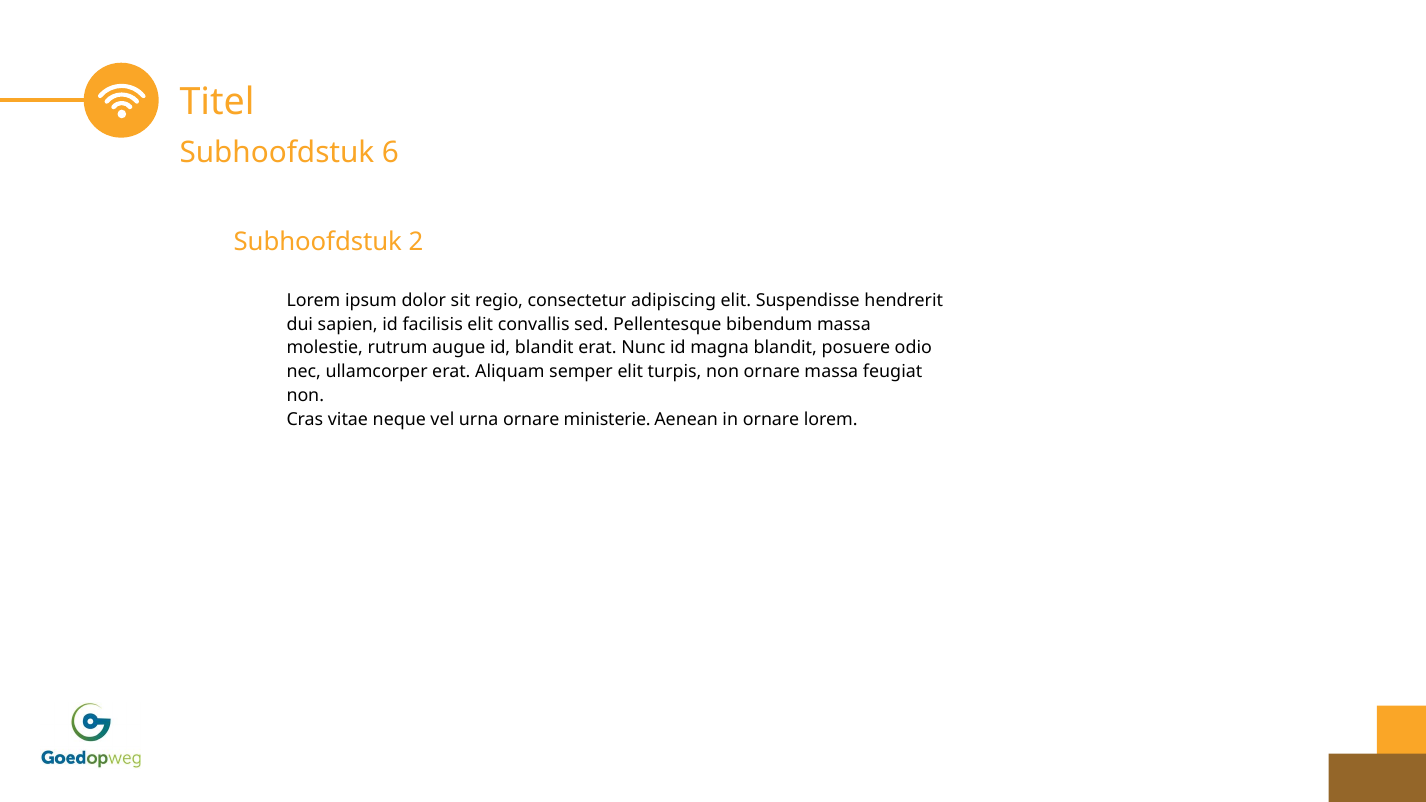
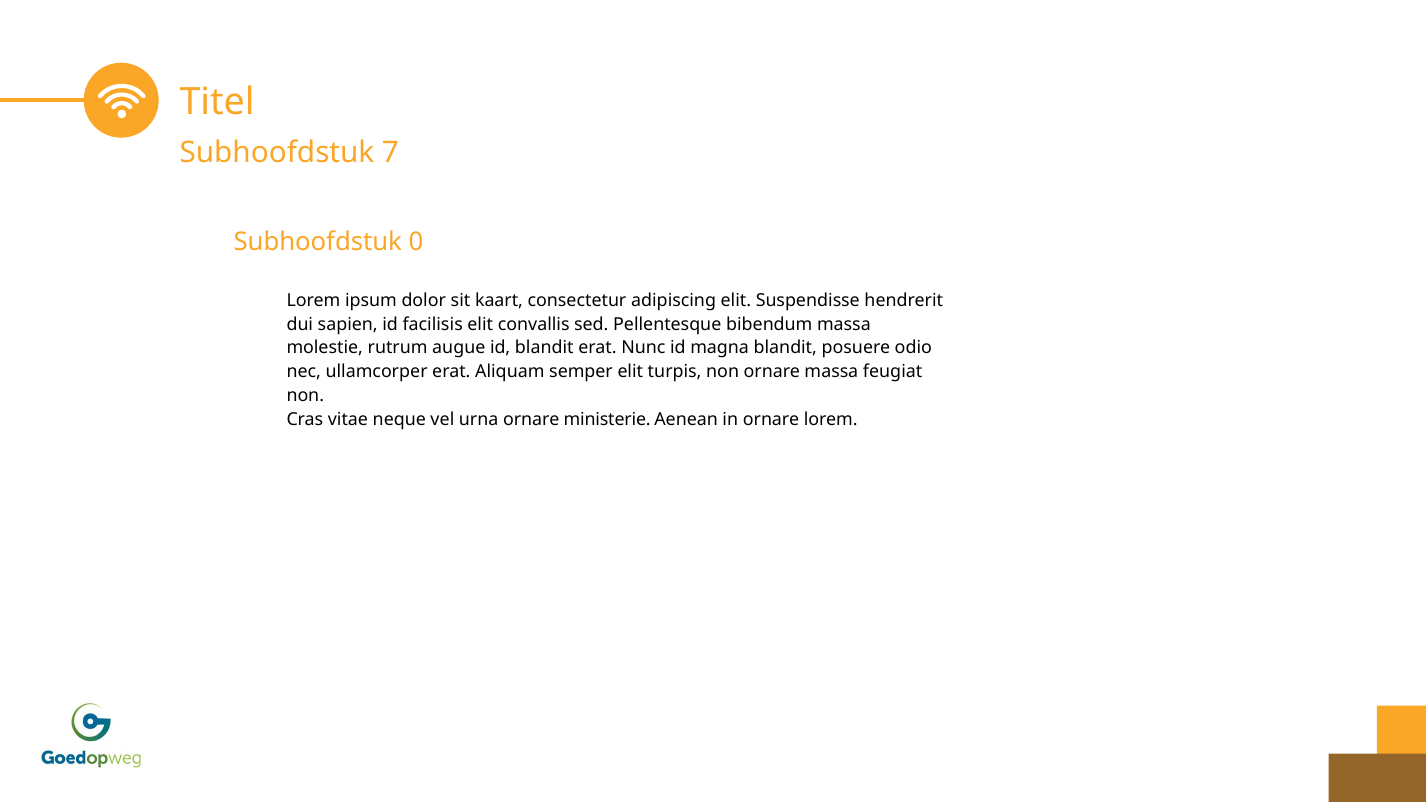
6: 6 -> 7 (390, 153)
2: 2 -> 0 (416, 242)
regio: regio -> kaart (499, 301)
